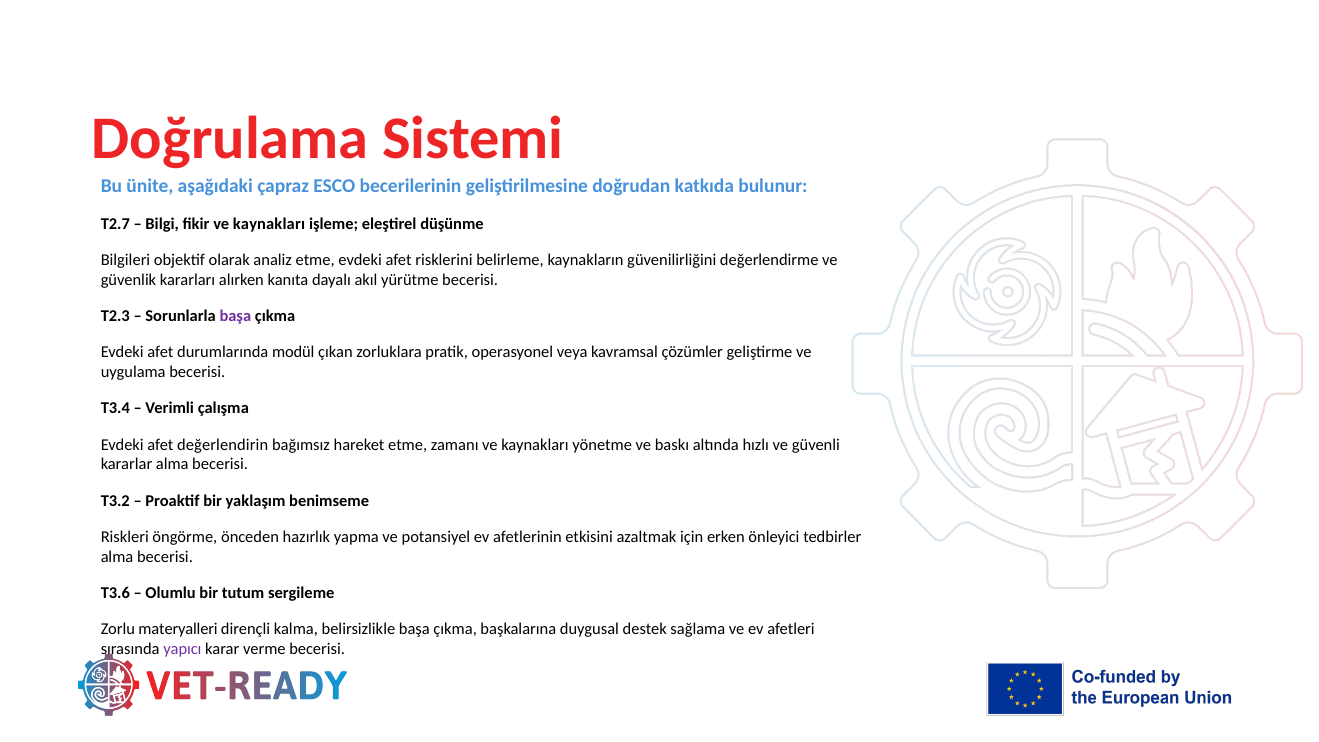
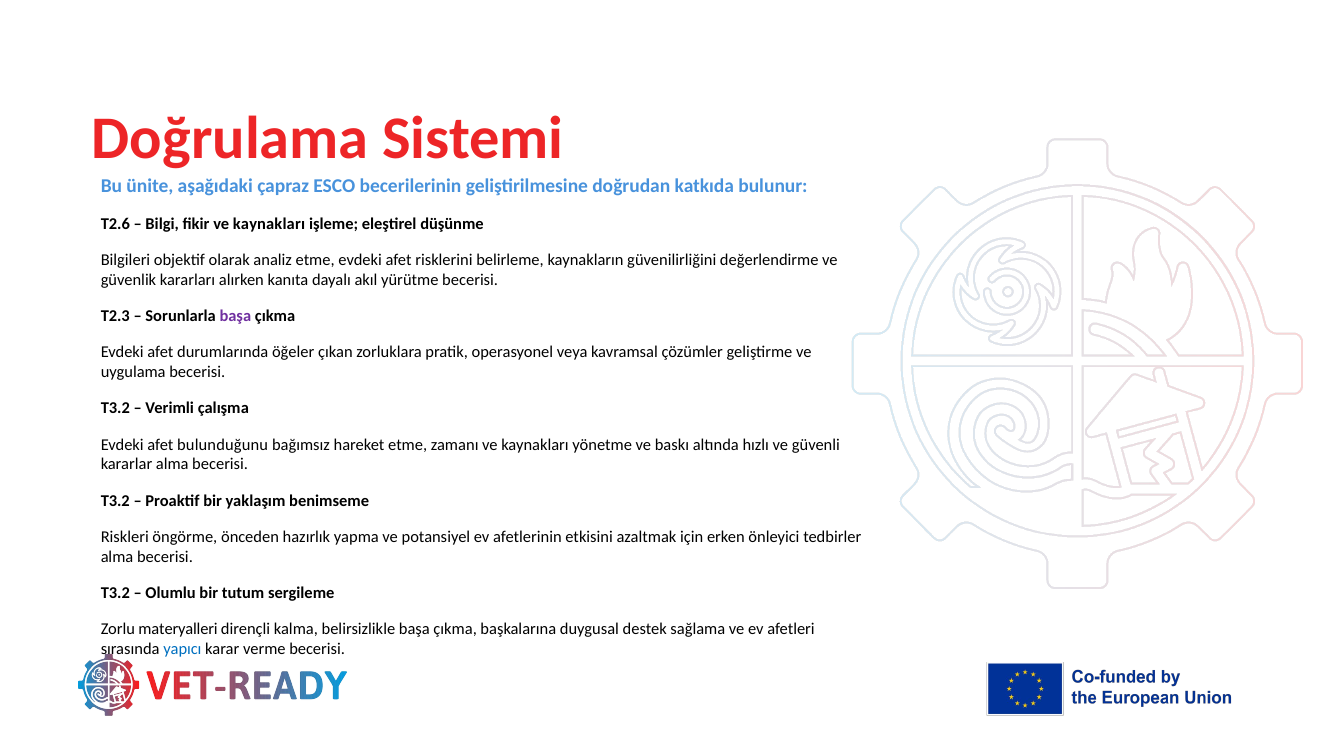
T2.7: T2.7 -> T2.6 (115, 224)
modül: modül -> öğeler (293, 352)
T3.4: T3.4 -> T3.2 (115, 408)
değerlendirin: değerlendirin -> bulunduğunu (223, 445)
T3.6: T3.6 -> T3.2 (115, 593)
yapıcı colour: purple -> blue (182, 649)
